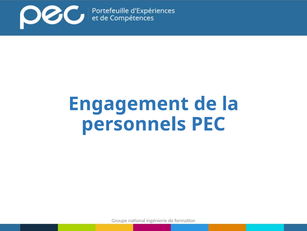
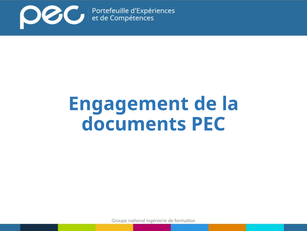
personnels: personnels -> documents (134, 124)
